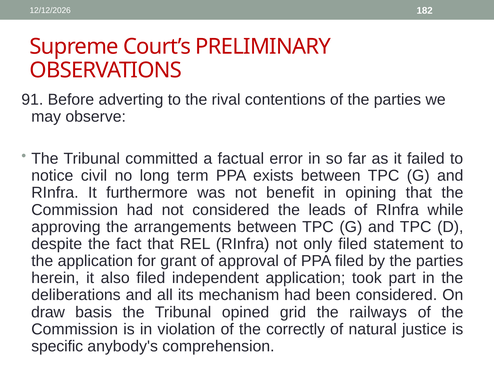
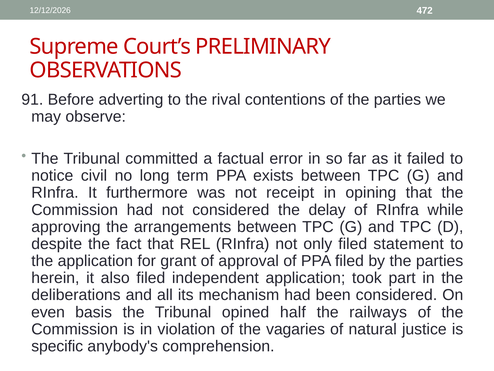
182: 182 -> 472 (425, 11)
benefit: benefit -> receipt (290, 192)
leads: leads -> delay (327, 210)
draw: draw -> even (48, 312)
grid: grid -> half (293, 312)
correctly: correctly -> vagaries (296, 329)
